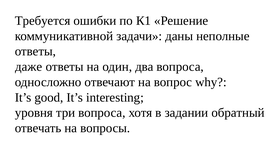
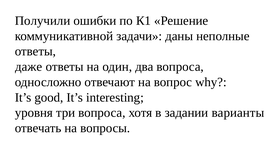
Требуется: Требуется -> Получили (43, 21)
обратный: обратный -> варианты (238, 113)
